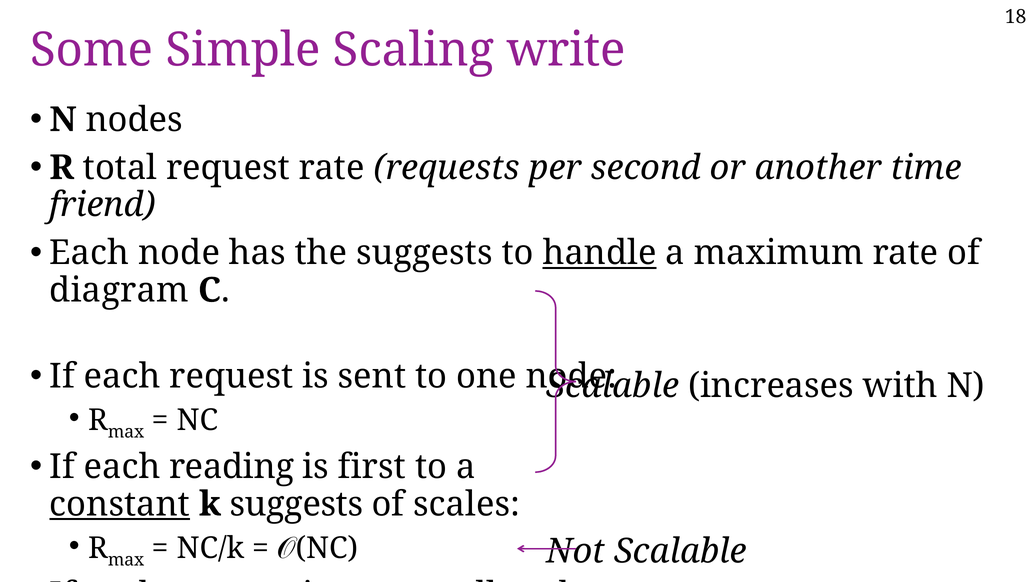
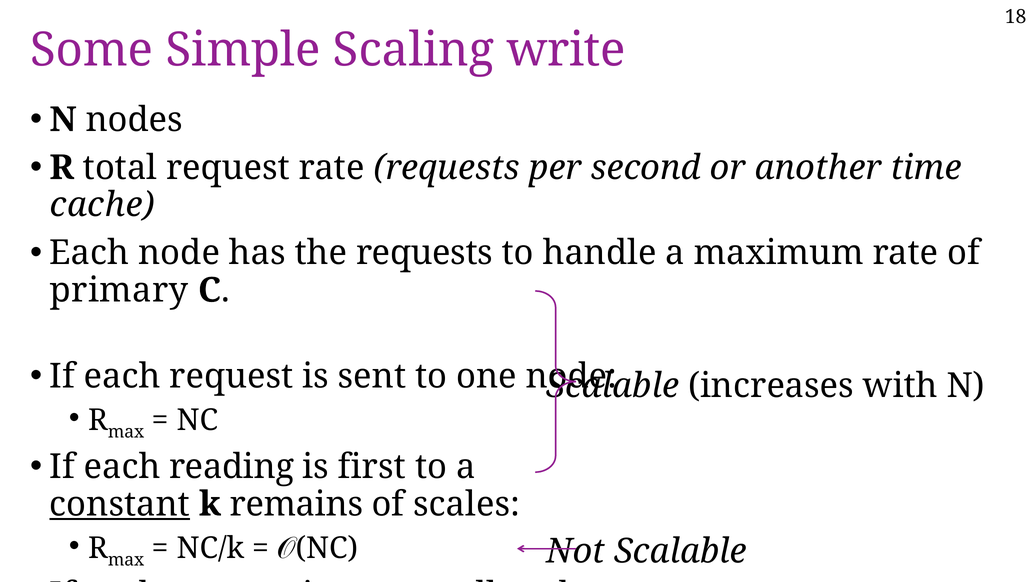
friend: friend -> cache (102, 205)
the suggests: suggests -> requests (425, 253)
handle underline: present -> none (600, 253)
diagram: diagram -> primary (119, 290)
k suggests: suggests -> remains (296, 504)
